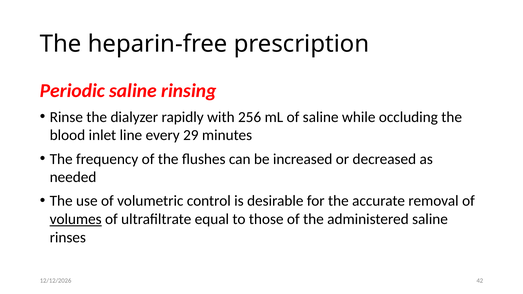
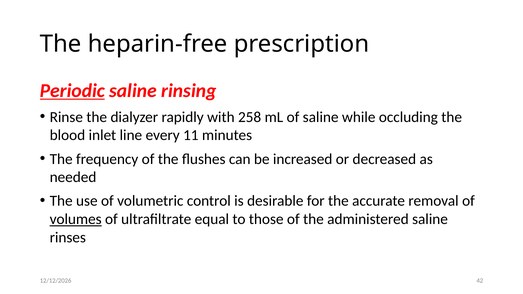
Periodic underline: none -> present (72, 91)
256: 256 -> 258 (250, 117)
29: 29 -> 11 (191, 135)
